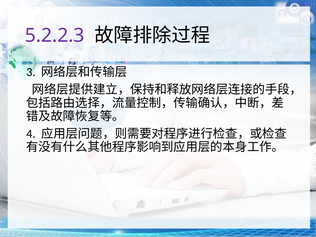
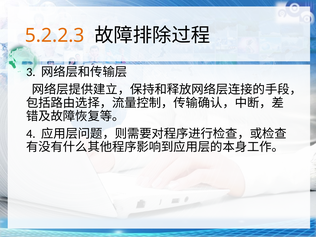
5.2.2.3 colour: purple -> orange (55, 35)
